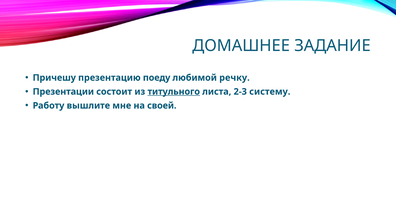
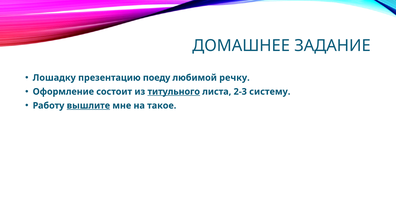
Причешу: Причешу -> Лошадку (54, 78)
Презентации: Презентации -> Оформление (63, 92)
вышлите underline: none -> present (88, 105)
своей: своей -> такое (162, 105)
